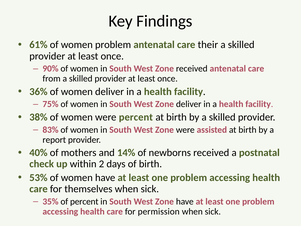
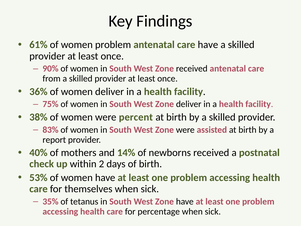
care their: their -> have (208, 45)
of percent: percent -> tetanus (84, 201)
permission: permission -> percentage (159, 211)
